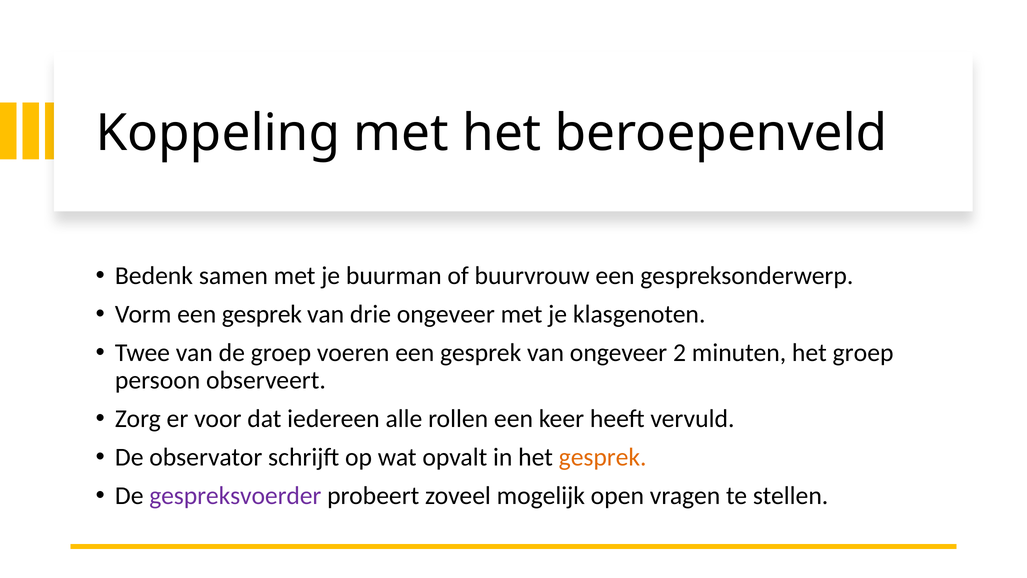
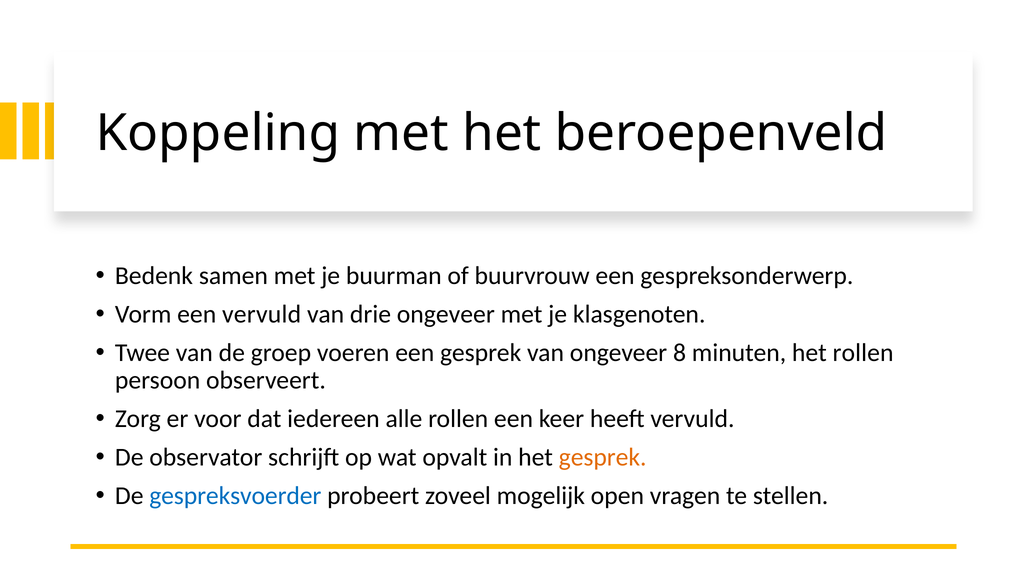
Vorm een gesprek: gesprek -> vervuld (262, 314)
2: 2 -> 8 (680, 353)
het groep: groep -> rollen (863, 353)
gespreksvoerder colour: purple -> blue (235, 496)
